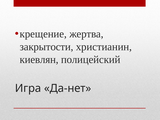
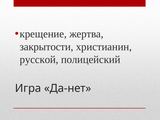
киевлян: киевлян -> русской (39, 60)
